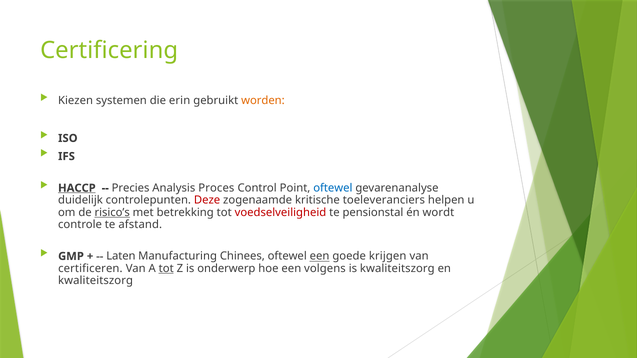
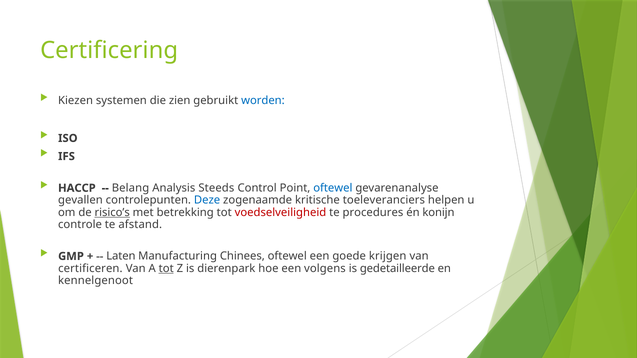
erin: erin -> zien (180, 101)
worden colour: orange -> blue (263, 101)
HACCP underline: present -> none (77, 188)
Precies: Precies -> Belang (130, 188)
Proces: Proces -> Steeds (216, 188)
duidelijk: duidelijk -> gevallen (80, 200)
Deze colour: red -> blue (207, 200)
pensionstal: pensionstal -> procedures (373, 213)
wordt: wordt -> konijn (438, 213)
een underline: present -> none (320, 256)
onderwerp: onderwerp -> dierenpark (226, 269)
is kwaliteitszorg: kwaliteitszorg -> gedetailleerde (397, 269)
kwaliteitszorg: kwaliteitszorg -> kennelgenoot (96, 281)
